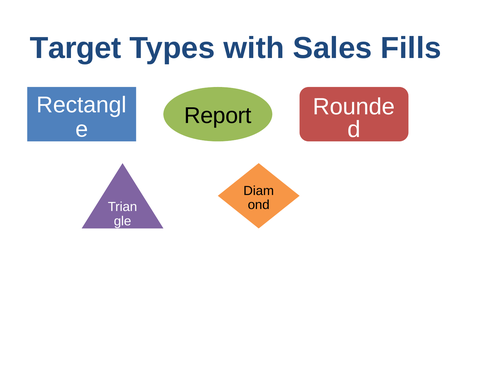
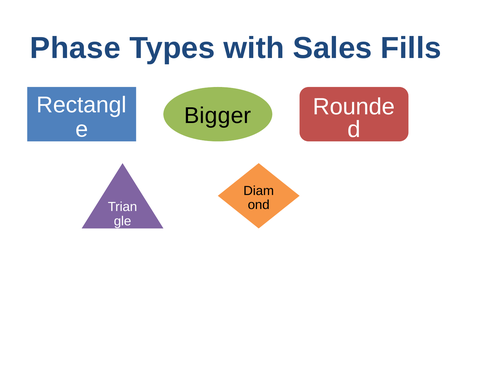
Target: Target -> Phase (75, 48)
Report: Report -> Bigger (218, 116)
